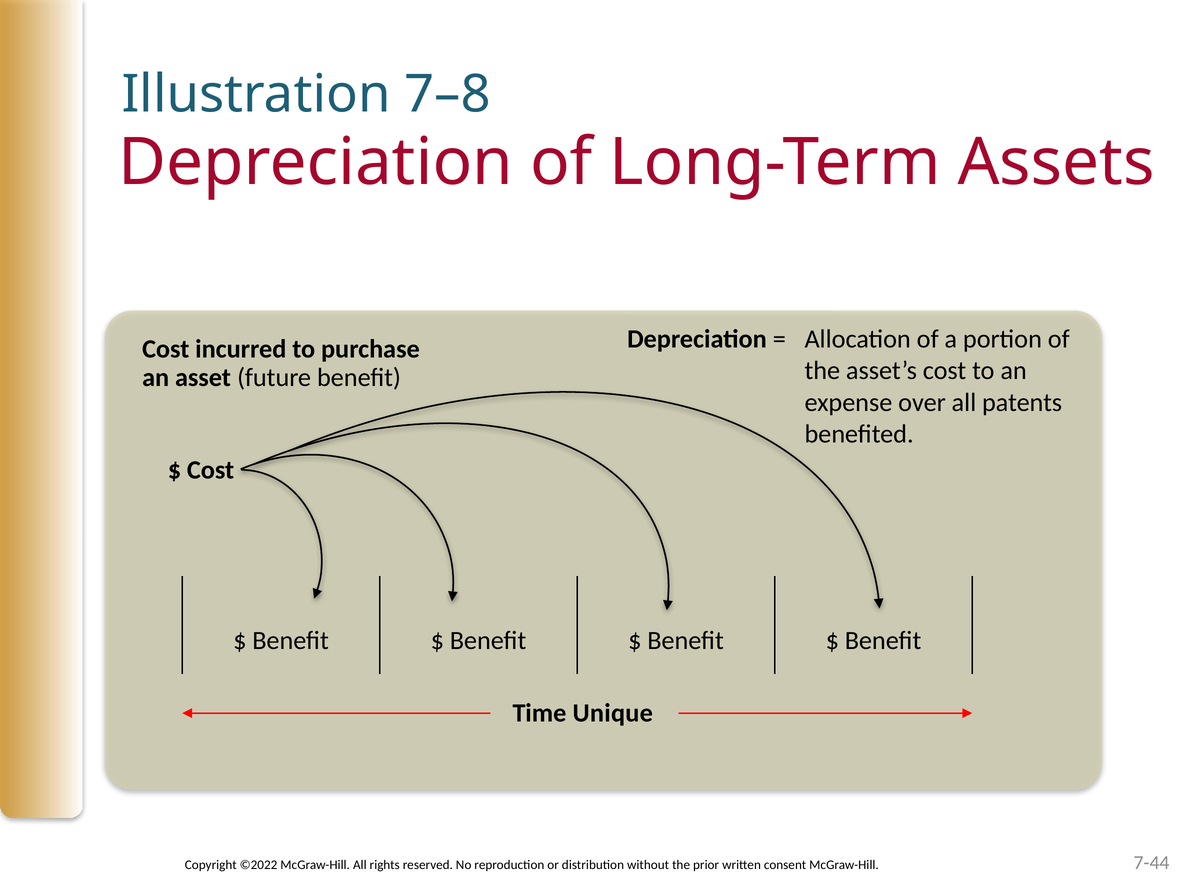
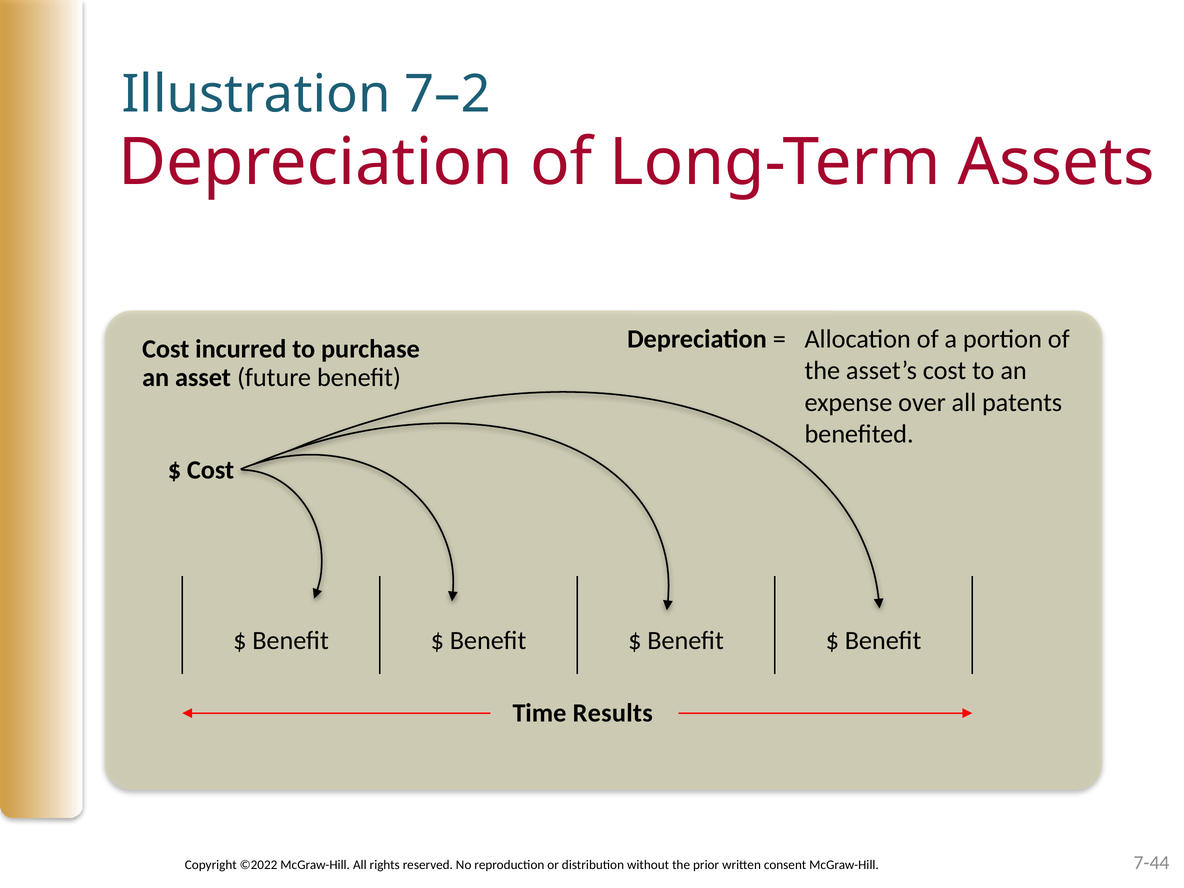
7–8: 7–8 -> 7–2 (447, 94)
Unique: Unique -> Results (613, 713)
